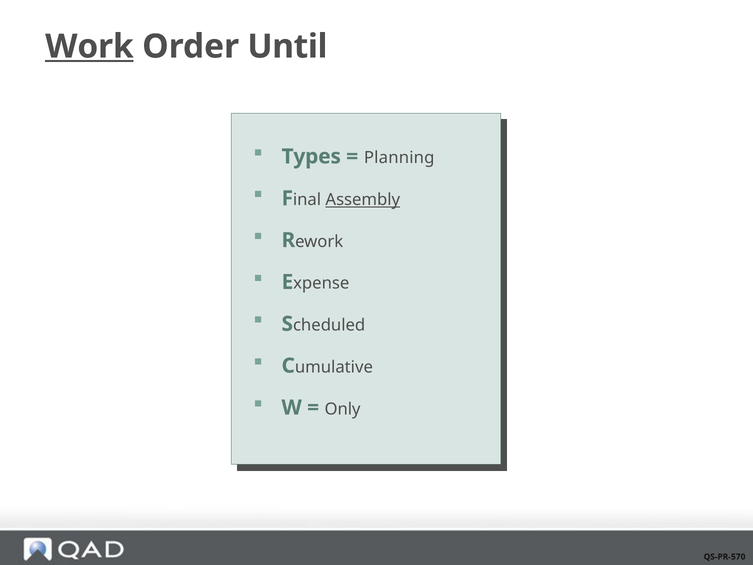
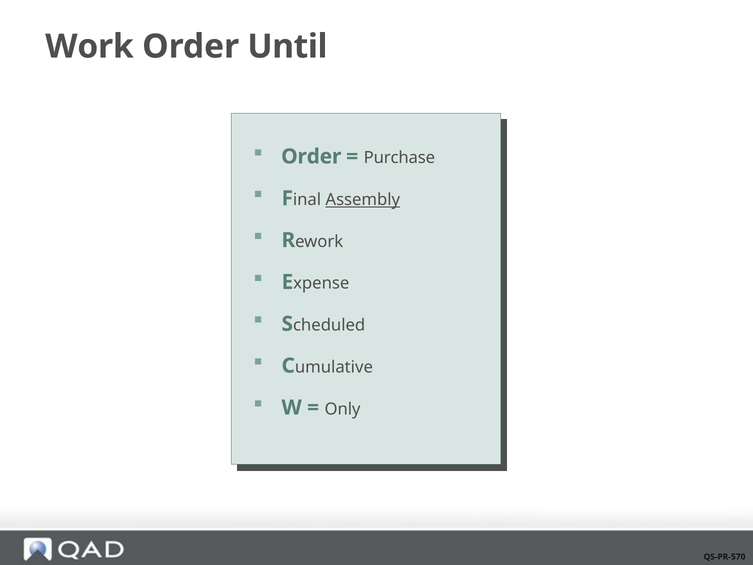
Work underline: present -> none (89, 46)
Types: Types -> Order (311, 156)
Planning: Planning -> Purchase (399, 158)
